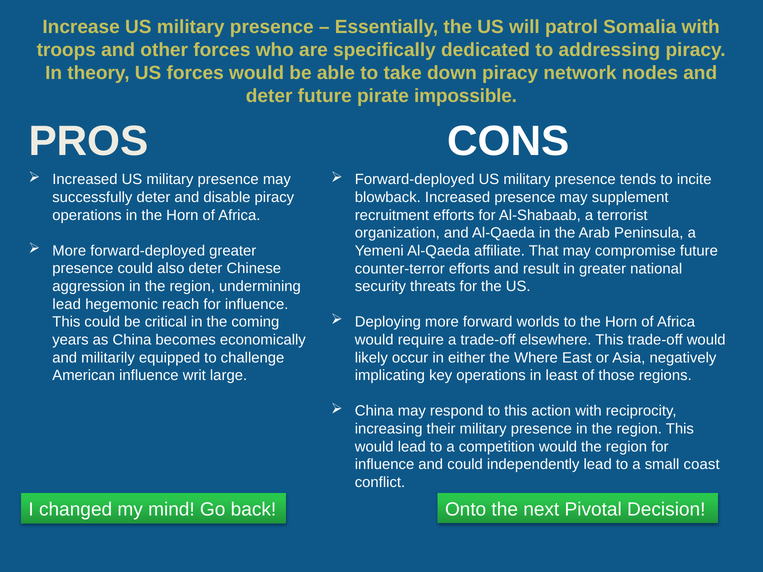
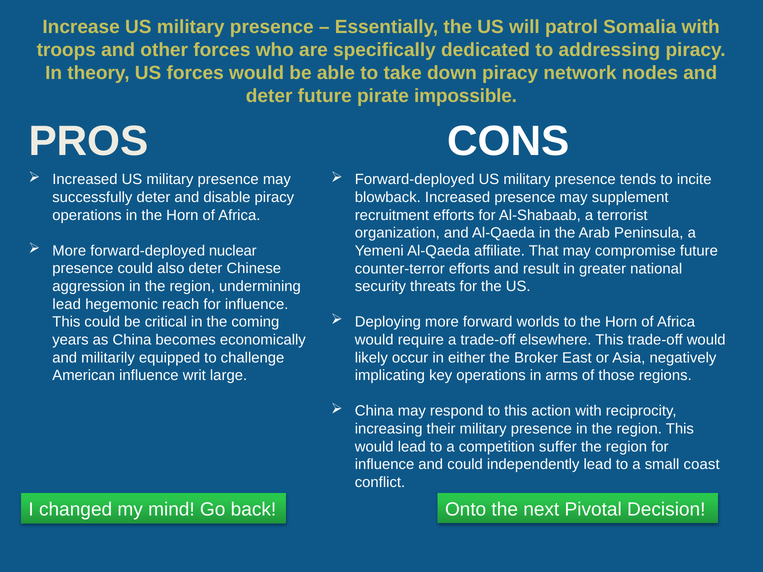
forward-deployed greater: greater -> nuclear (233, 251)
Where: Where -> Broker (536, 358)
least: least -> arms (562, 376)
competition would: would -> suffer (558, 447)
